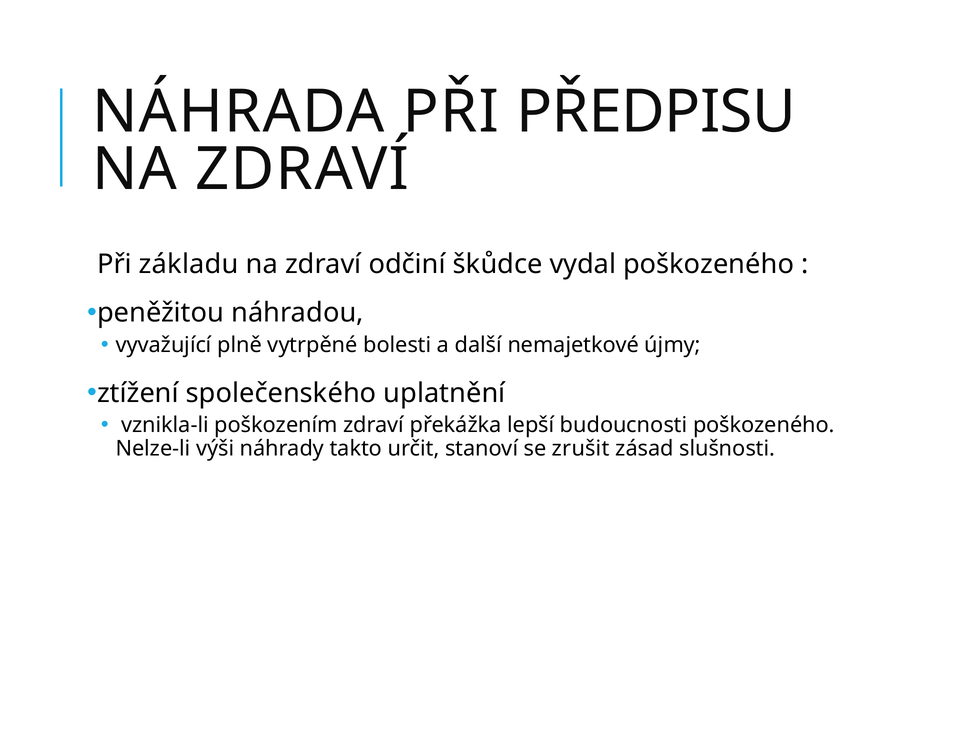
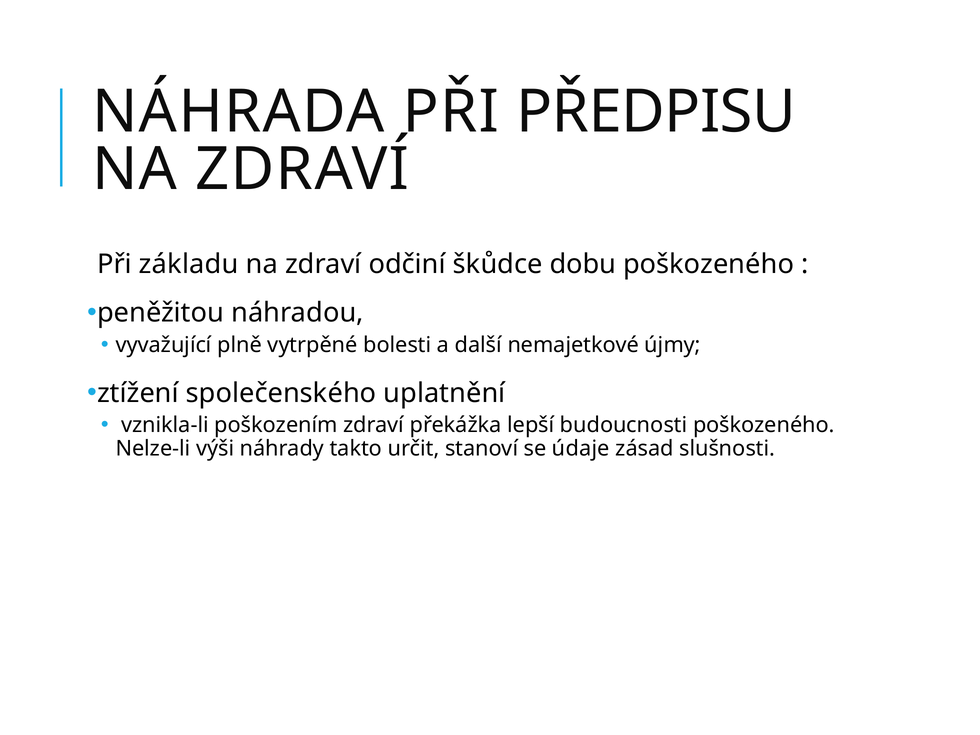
vydal: vydal -> dobu (583, 264)
zrušit: zrušit -> údaje (581, 448)
